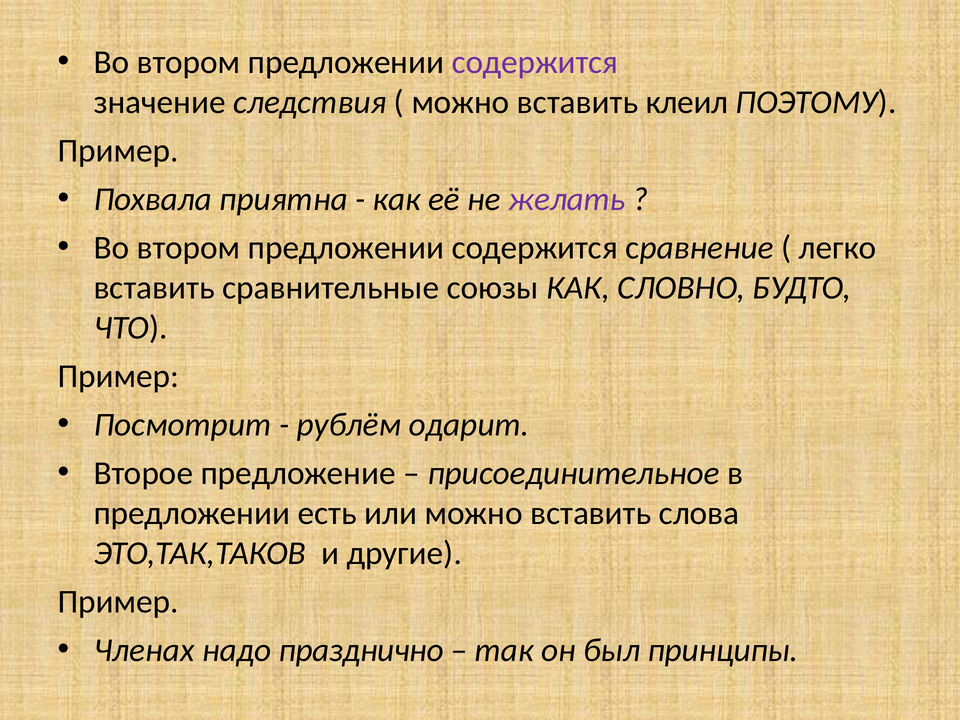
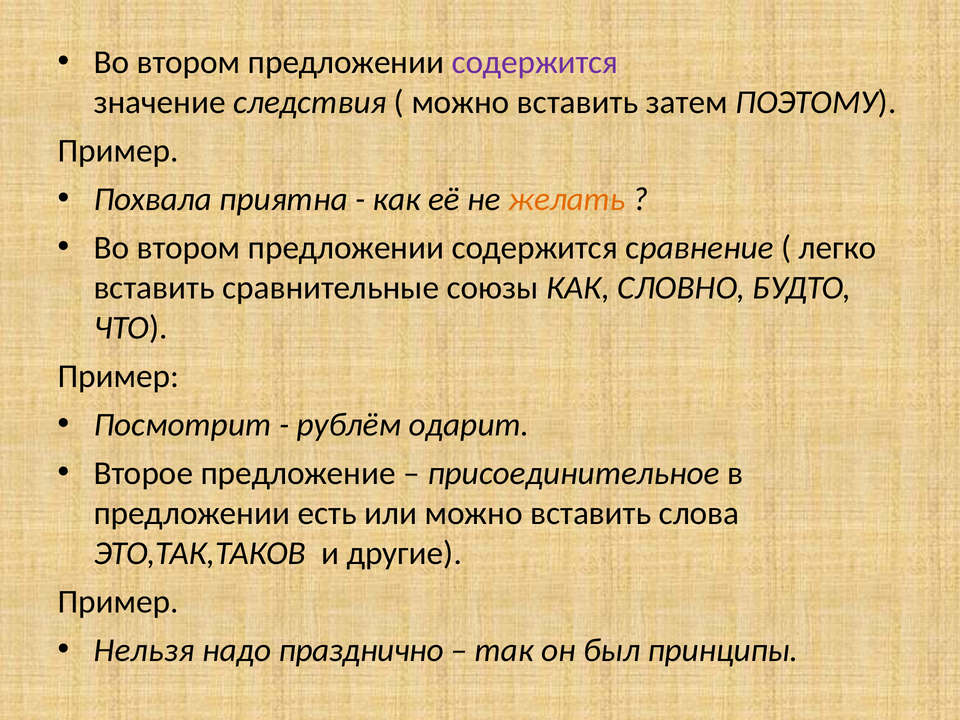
клеил: клеил -> затем (687, 102)
желать colour: purple -> orange (567, 199)
Членах: Членах -> Нельзя (144, 650)
